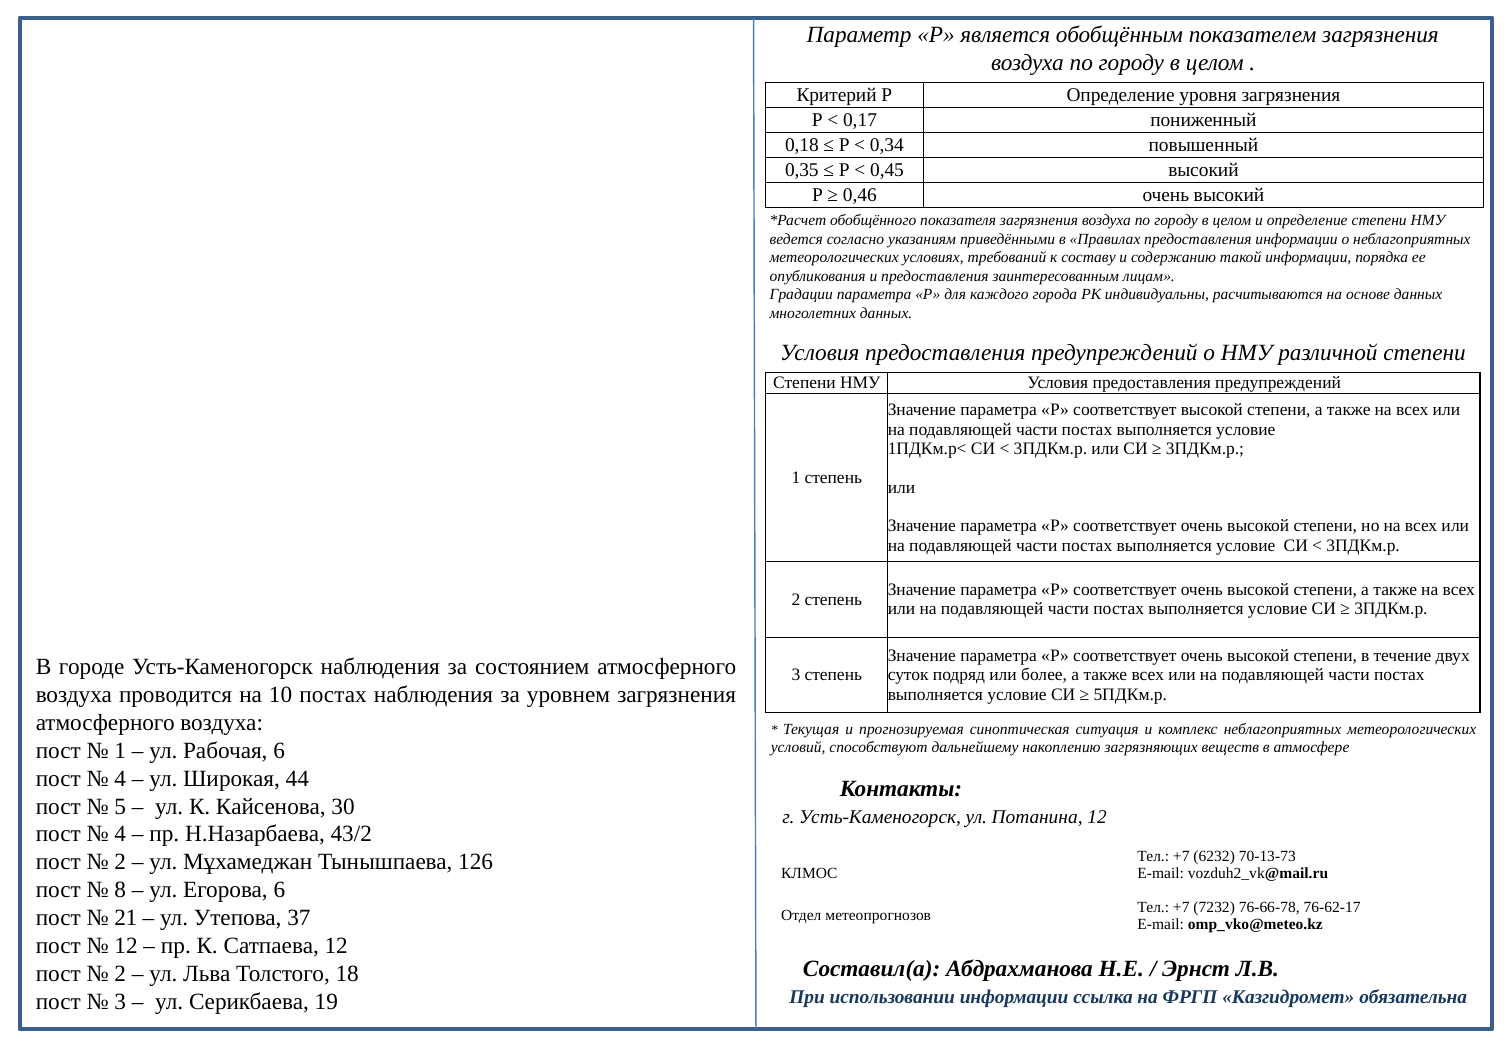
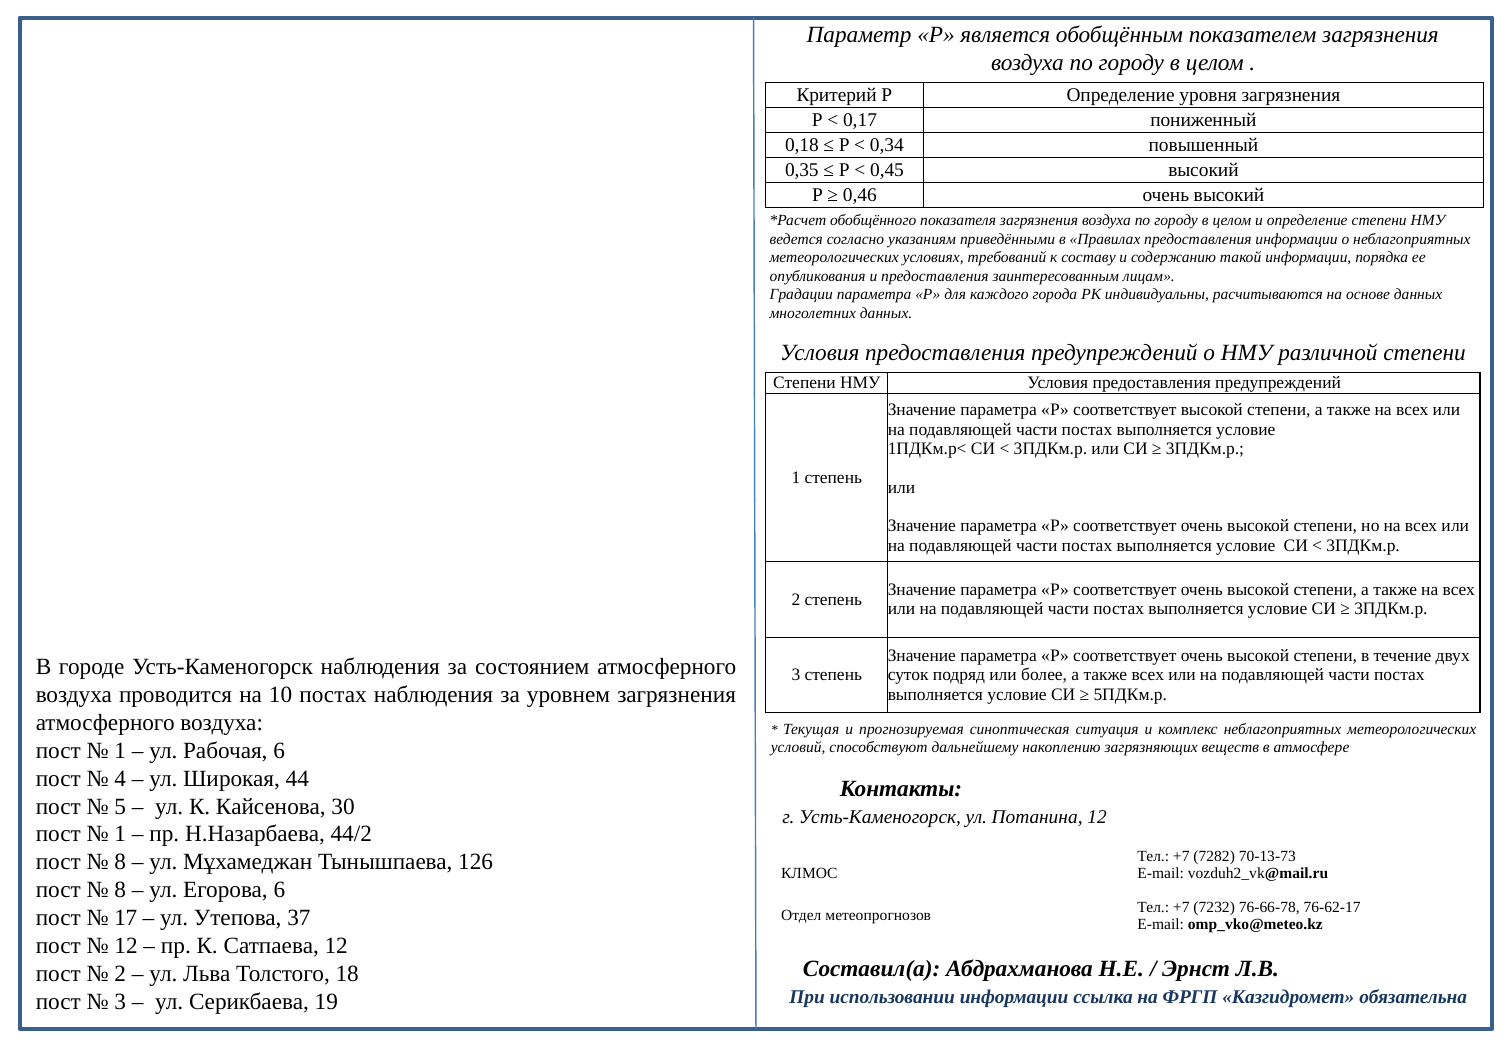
4: 4 -> 1 (120, 834)
43/2: 43/2 -> 44/2 (351, 834)
6232: 6232 -> 7282 (1214, 856)
2: 2 -> 8 (120, 862)
21: 21 -> 17 (126, 918)
